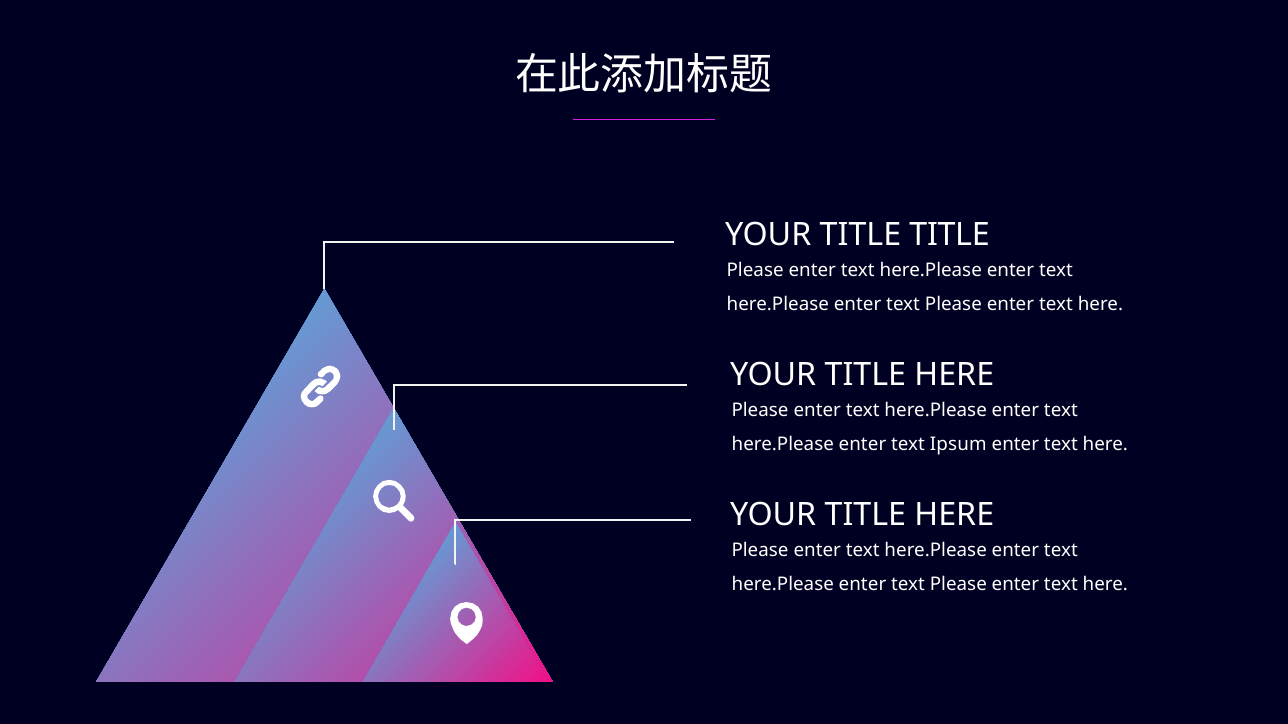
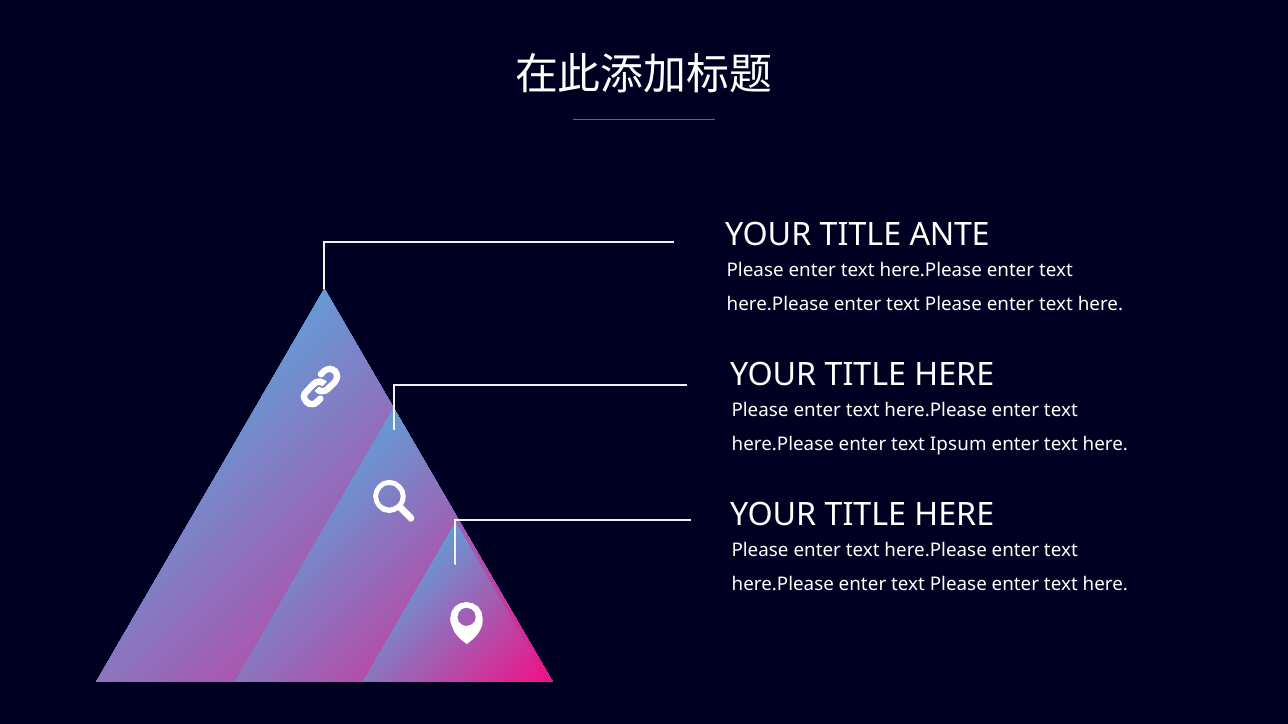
TITLE TITLE: TITLE -> ANTE (950, 235)
